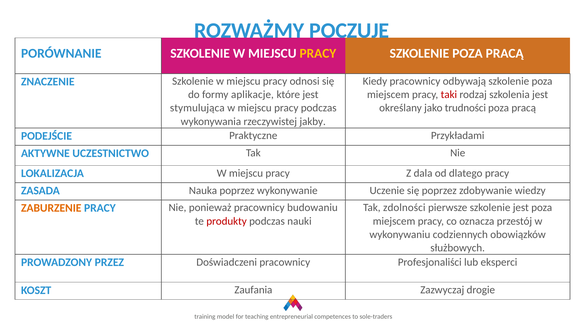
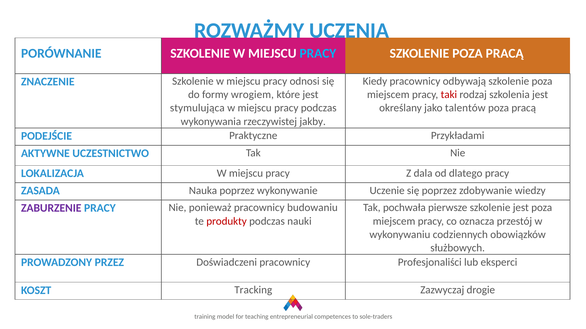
POCZUJE: POCZUJE -> UCZENIA (349, 31)
PRACY colour: yellow -> light blue (318, 54)
aplikacje: aplikacje -> wrogiem (252, 95)
trudności: trudności -> talentów (465, 108)
zdolności: zdolności -> pochwała (404, 208)
ZABURZENIE colour: orange -> purple (51, 208)
Zaufania: Zaufania -> Tracking (253, 290)
